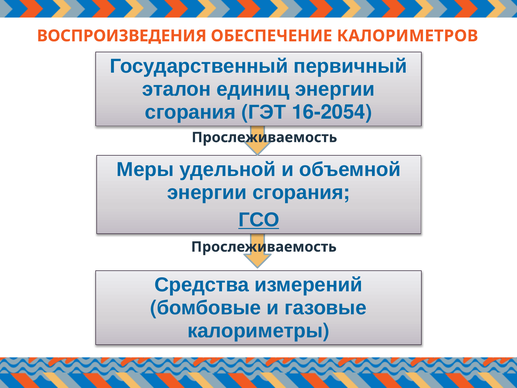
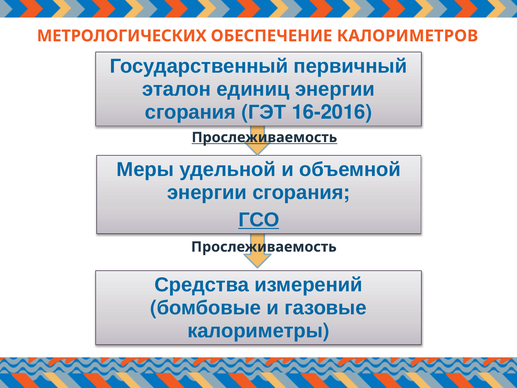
ВОСПРОИЗВЕДЕНИЯ: ВОСПРОИЗВЕДЕНИЯ -> МЕТРОЛОГИЧЕСКИХ (122, 36)
16-2054: 16-2054 -> 16-2016 (332, 112)
Прослеживаемость underline: none -> present (264, 137)
